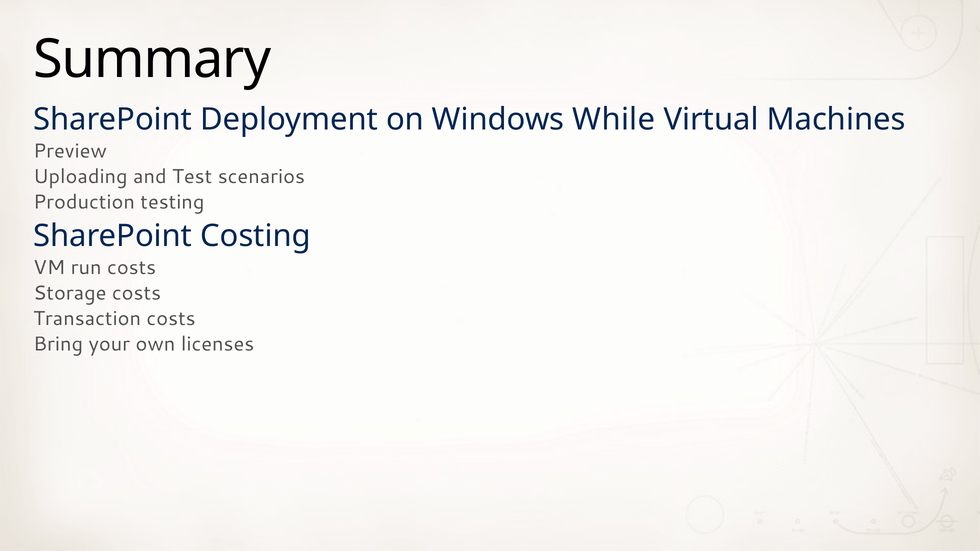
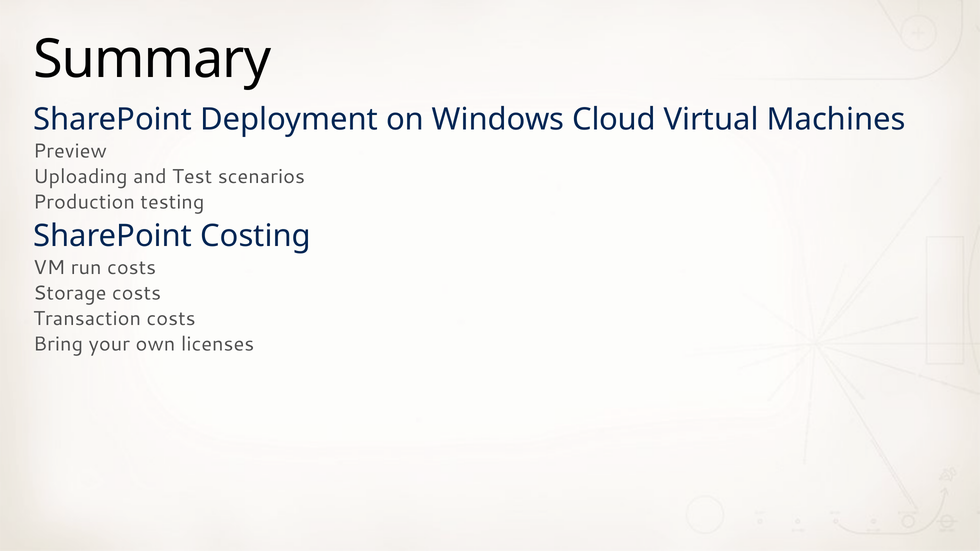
While: While -> Cloud (614, 119)
